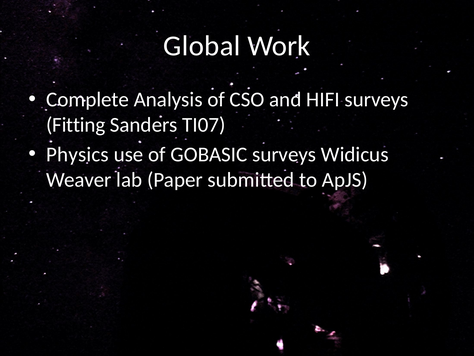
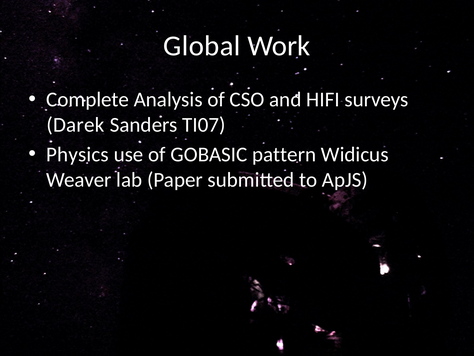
Fitting: Fitting -> Darek (75, 125)
GOBASIC surveys: surveys -> pattern (284, 154)
